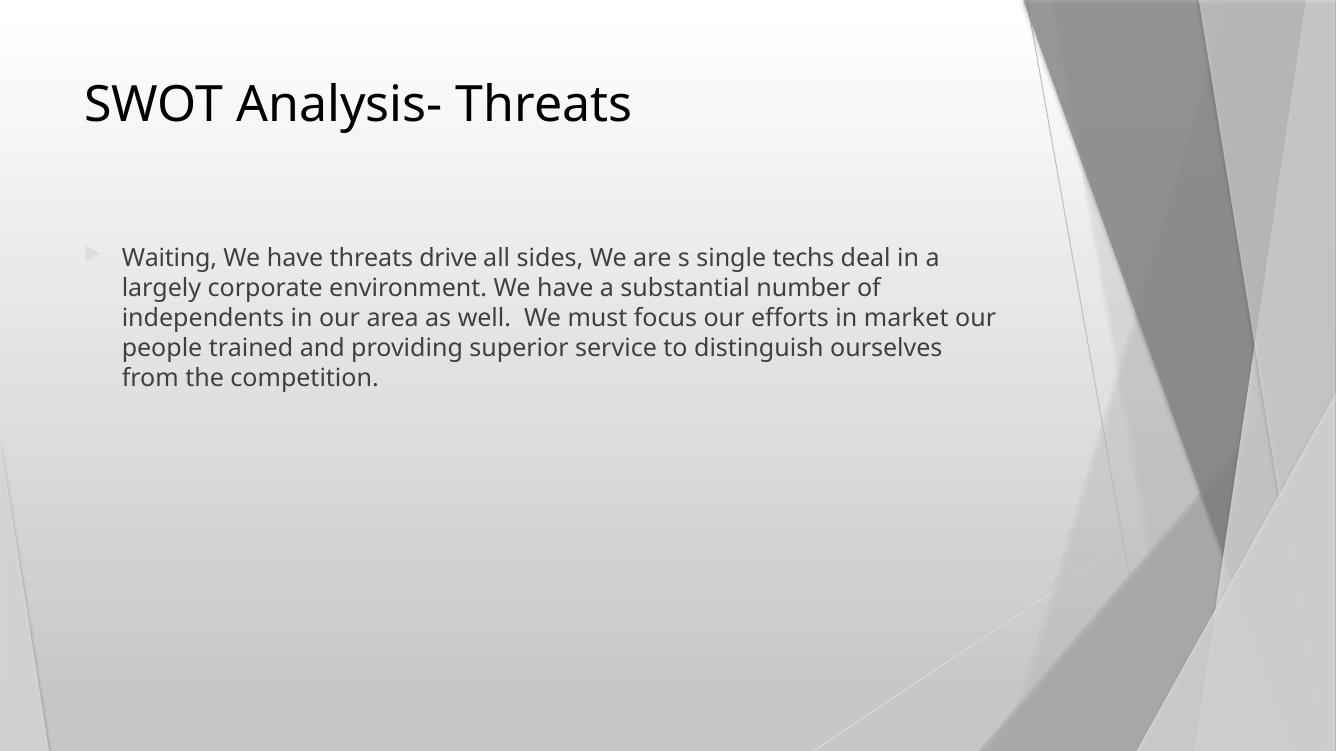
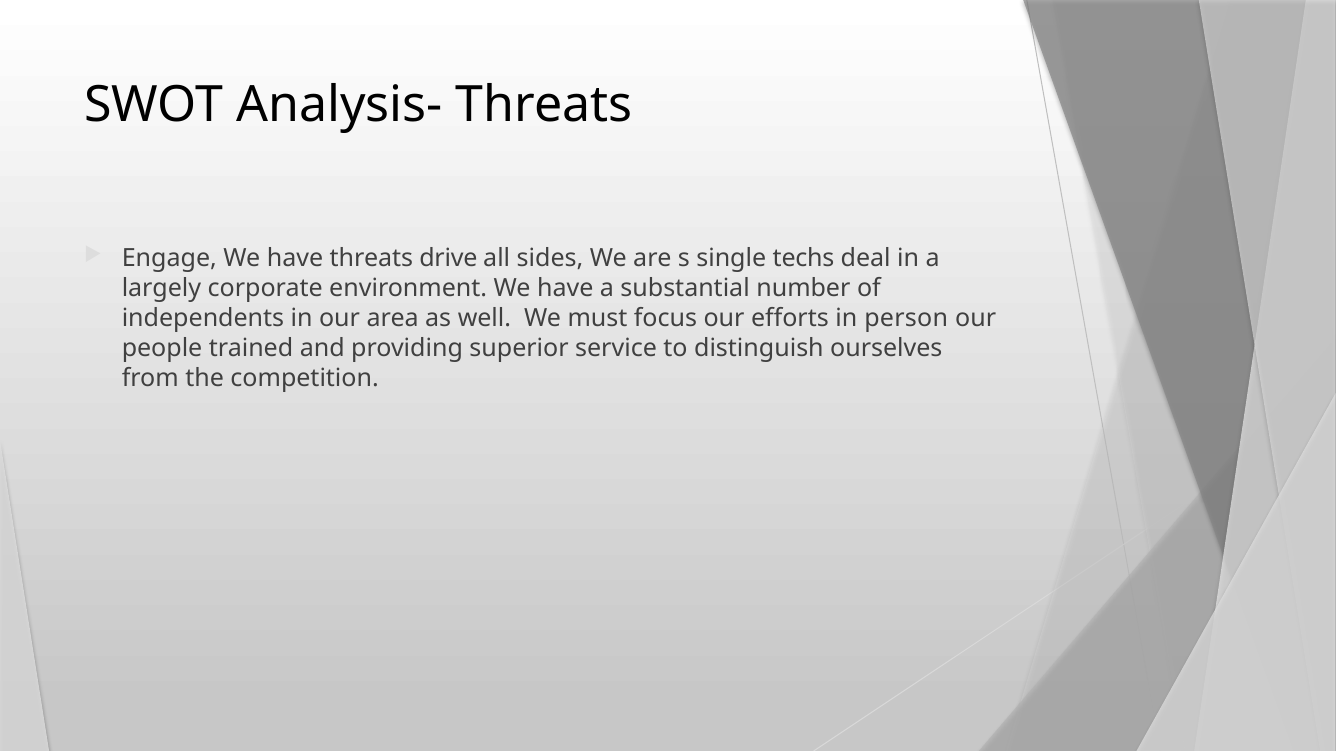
Waiting: Waiting -> Engage (169, 259)
market: market -> person (906, 319)
